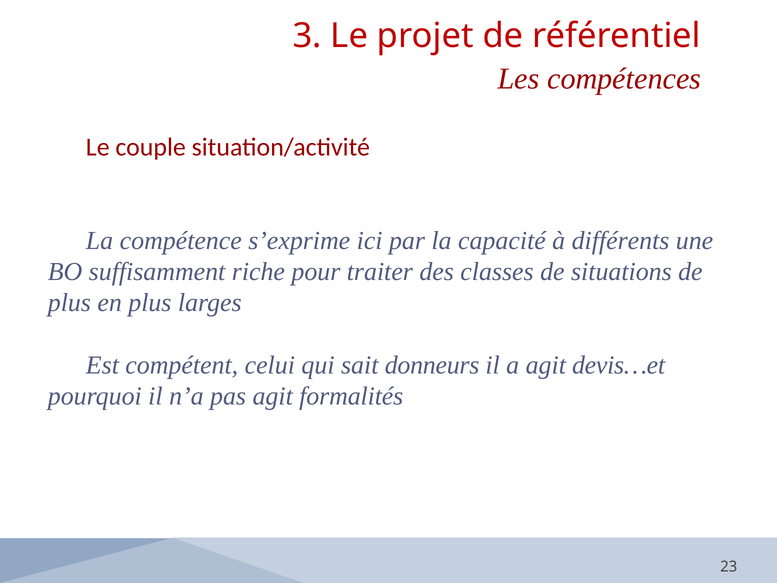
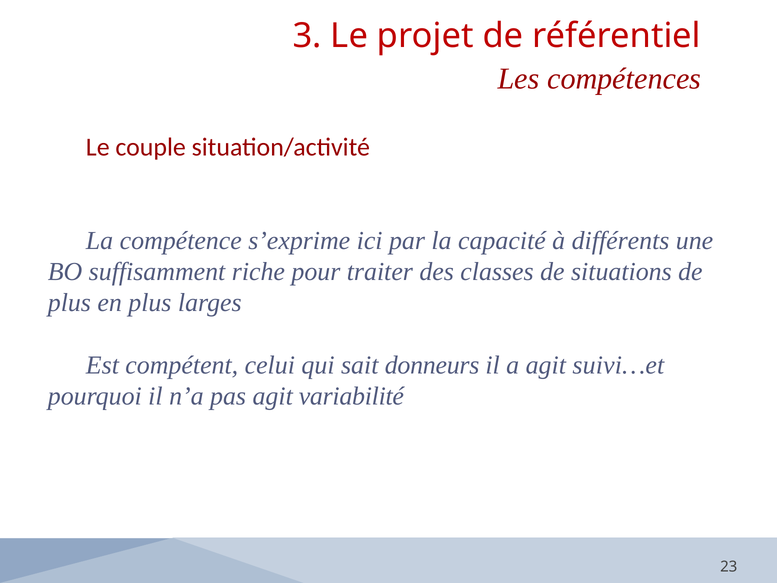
devis…et: devis…et -> suivi…et (618, 365)
formalités: formalités -> variabilité (351, 396)
